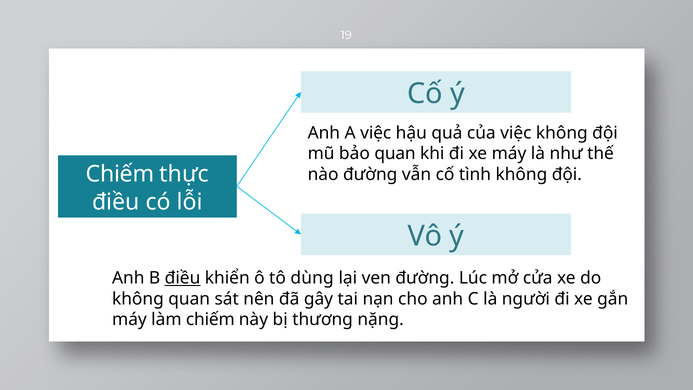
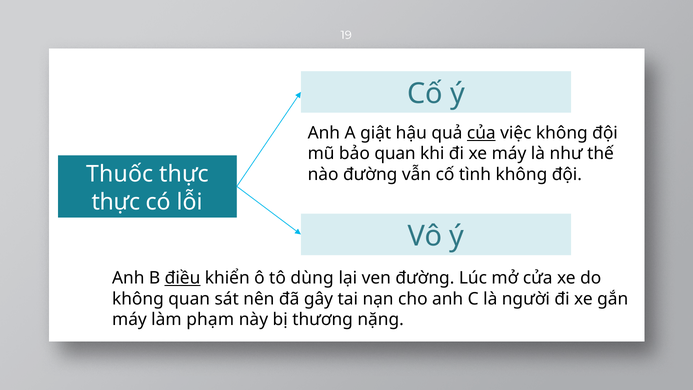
A việc: việc -> giật (376, 133)
của underline: none -> present (481, 133)
Chiếm: Chiếm -> Thuốc (120, 174)
điều: điều -> thực (116, 202)
làm chiếm: chiếm -> phạm (210, 319)
